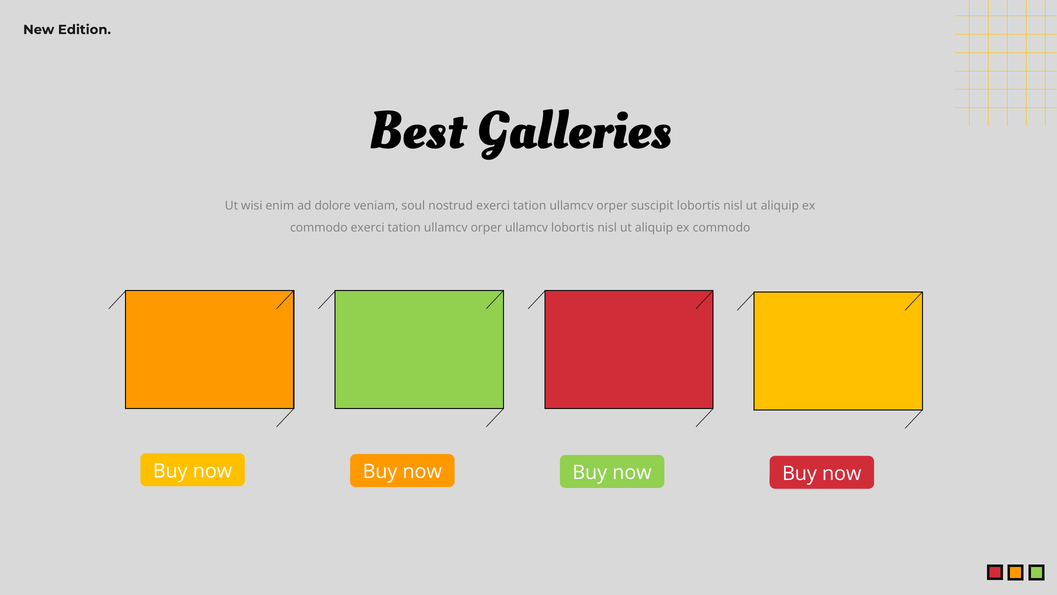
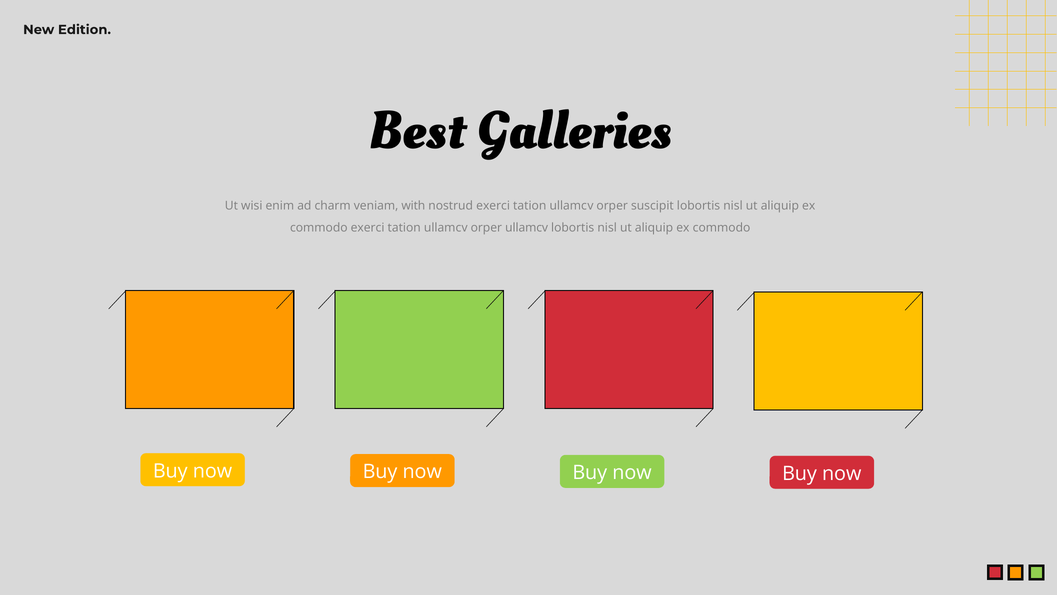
dolore: dolore -> charm (333, 206)
soul: soul -> with (413, 206)
